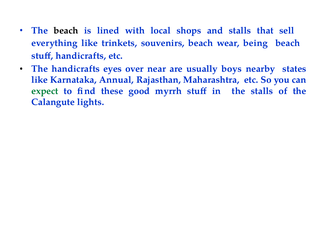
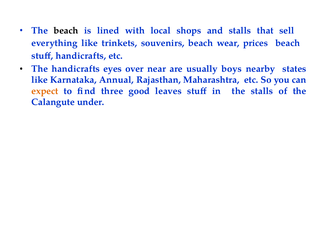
being: being -> prices (255, 43)
expect colour: green -> orange (45, 91)
these: these -> three (112, 91)
myrrh: myrrh -> leaves (168, 91)
lights: lights -> under (91, 102)
